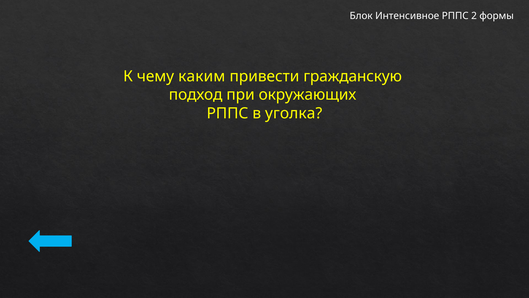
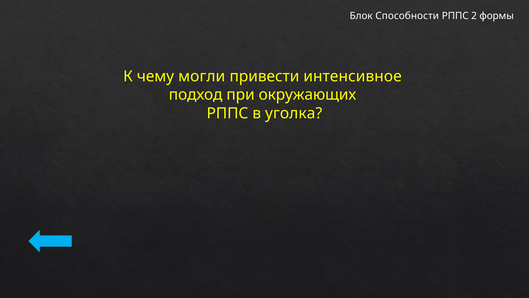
Интенсивное: Интенсивное -> Способности (407, 16)
каким: каким -> могли (202, 76)
гражданскую: гражданскую -> интенсивное (353, 76)
